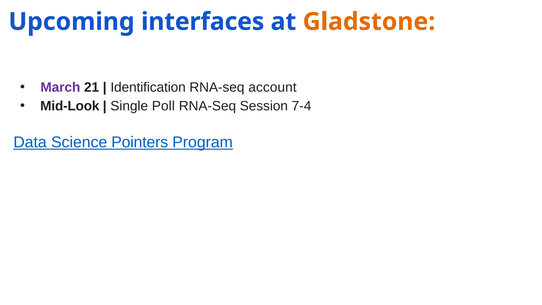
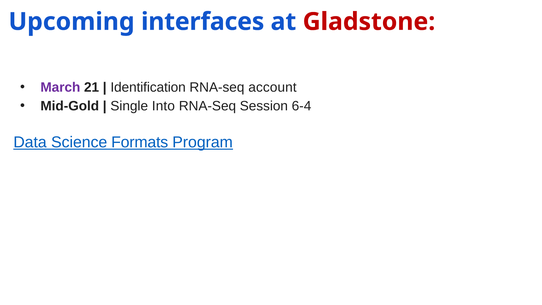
Gladstone colour: orange -> red (369, 22)
Mid-Look: Mid-Look -> Mid-Gold (70, 106)
Poll: Poll -> Into (163, 106)
7-4: 7-4 -> 6-4 (301, 106)
Pointers: Pointers -> Formats (140, 142)
